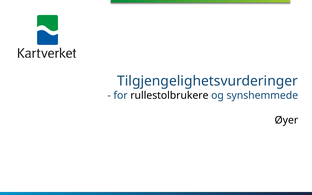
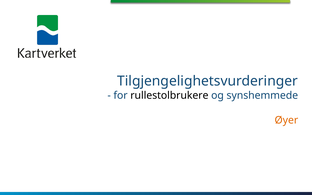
Øyer colour: black -> orange (286, 120)
